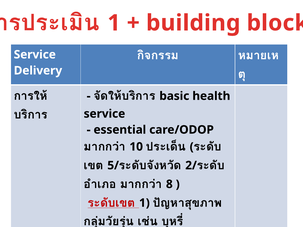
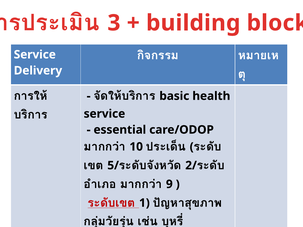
1: 1 -> 3 (114, 23)
8: 8 -> 9 (169, 184)
